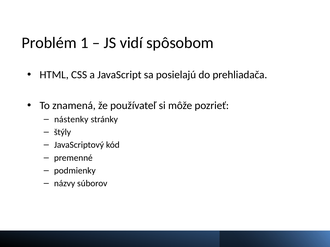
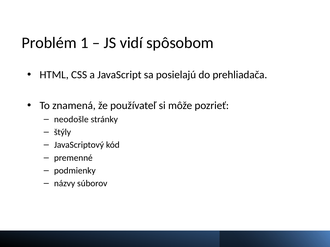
nástenky: nástenky -> neodošle (71, 120)
